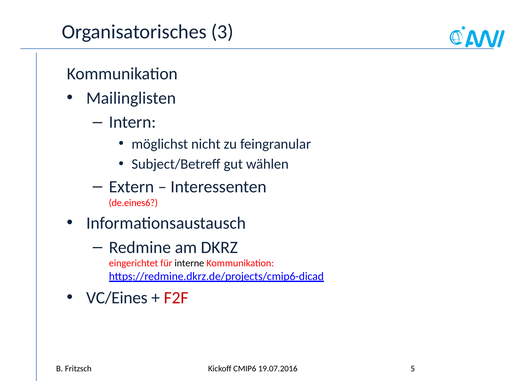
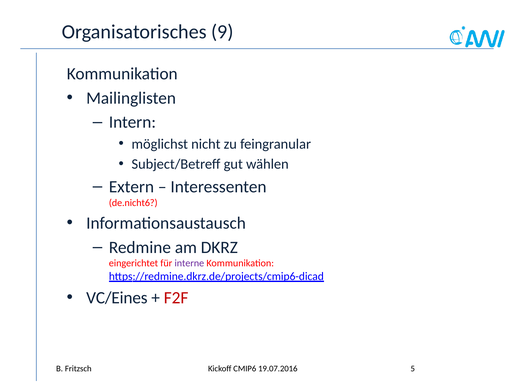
3: 3 -> 9 (222, 32)
de.eines6: de.eines6 -> de.nicht6 (133, 202)
interne colour: black -> purple (189, 263)
